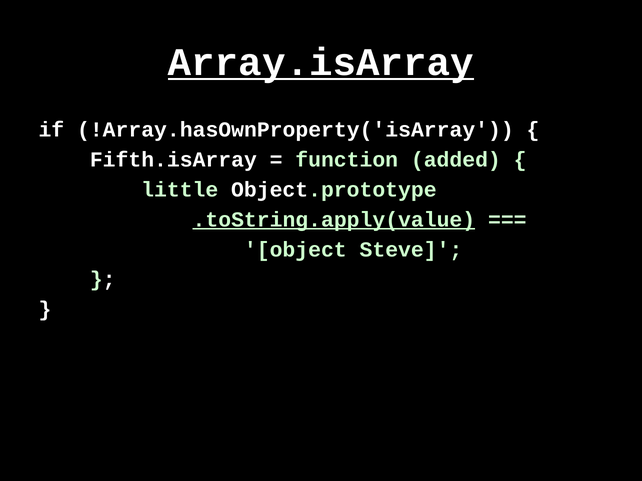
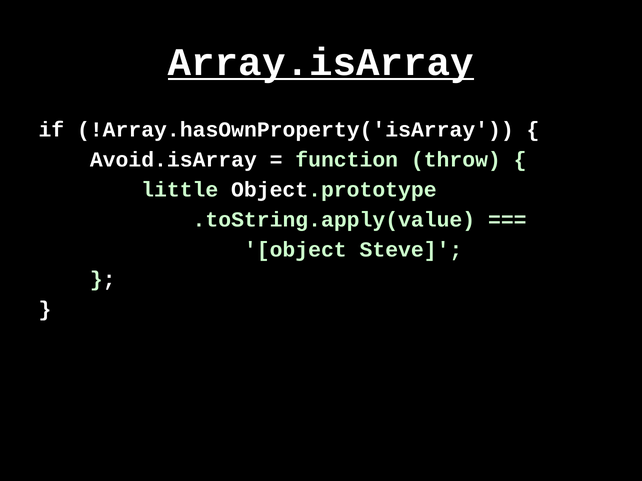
Fifth.isArray: Fifth.isArray -> Avoid.isArray (173, 160)
added: added -> throw (456, 160)
.toString.apply(value underline: present -> none (334, 220)
